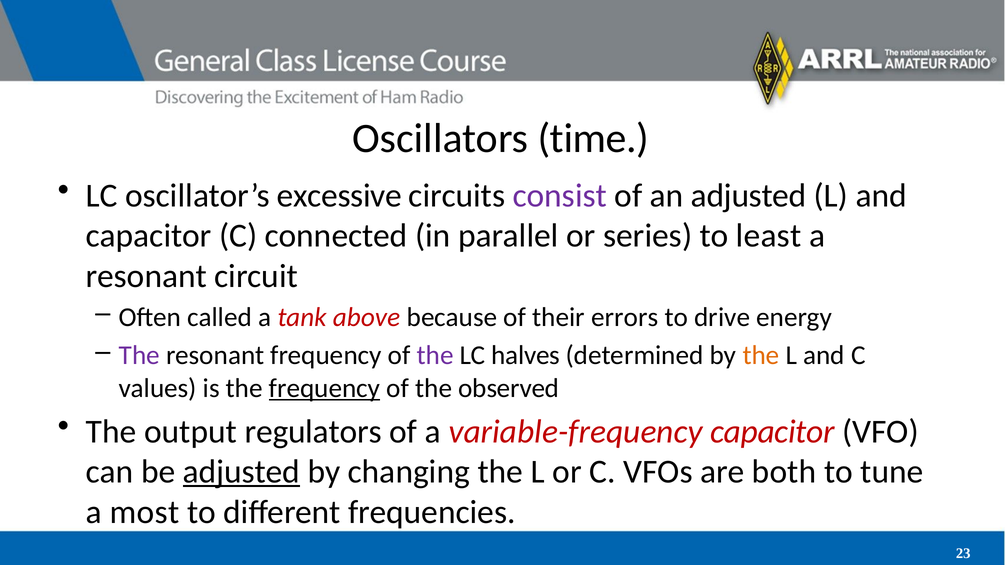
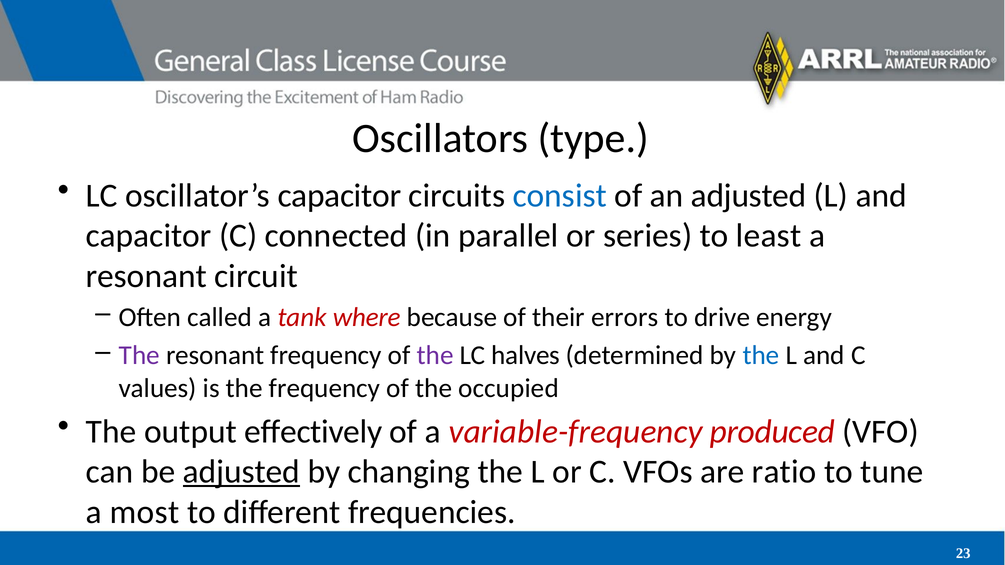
time: time -> type (593, 139)
oscillator’s excessive: excessive -> capacitor (339, 196)
consist colour: purple -> blue (560, 196)
above: above -> where (367, 318)
the colour: orange -> blue (761, 356)
frequency underline: present -> none (325, 388)
observed: observed -> occupied (509, 388)
regulators: regulators -> effectively (313, 432)
variable-frequency capacitor: capacitor -> produced (772, 432)
both: both -> ratio (784, 472)
